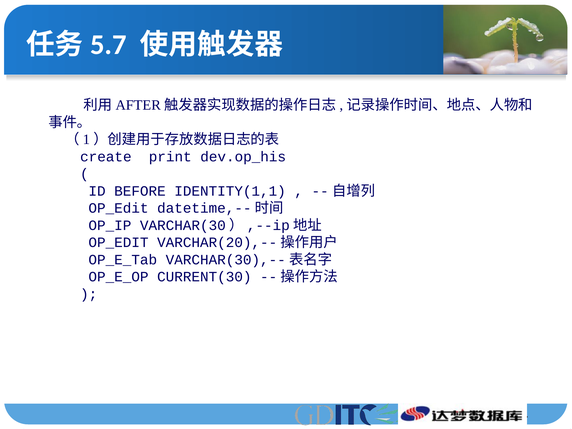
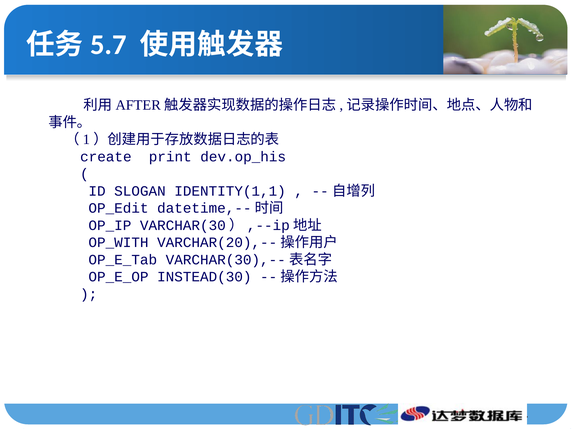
BEFORE: BEFORE -> SLOGAN (140, 191)
OP_EDIT: OP_EDIT -> OP_WITH (119, 243)
CURRENT(30: CURRENT(30 -> INSTEAD(30 (204, 277)
